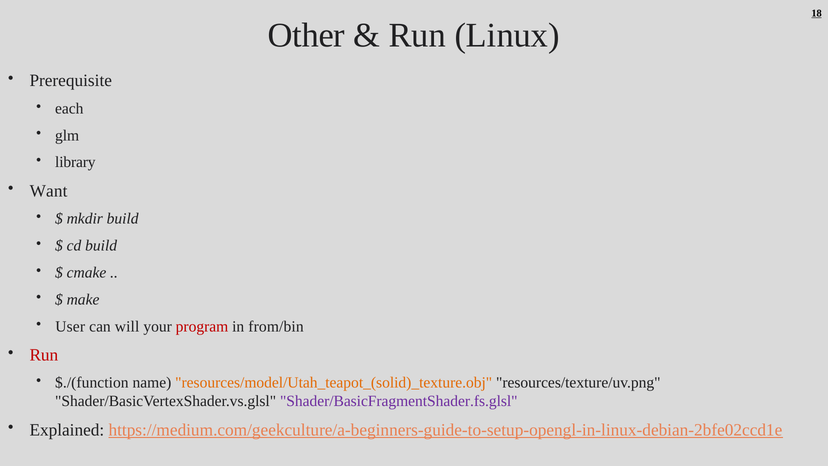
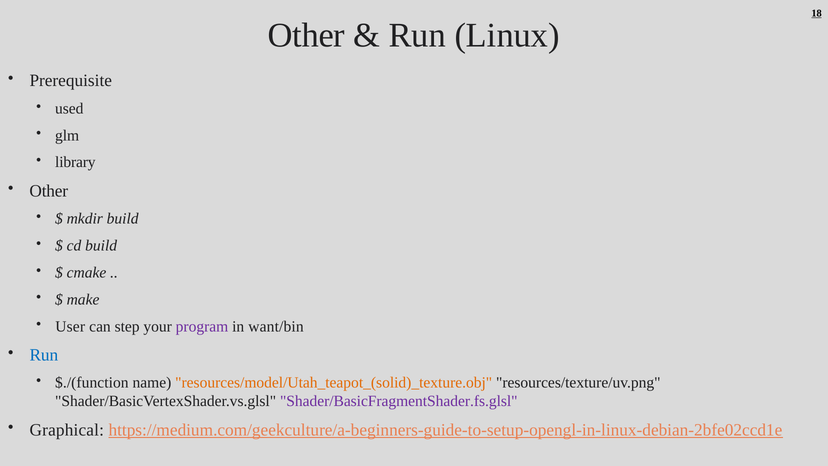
each: each -> used (69, 108)
Want: Want -> Other (49, 191)
will: will -> step (127, 326)
program colour: red -> purple (202, 326)
from/bin: from/bin -> want/bin (276, 326)
Run colour: red -> blue (44, 355)
Explained: Explained -> Graphical (67, 430)
